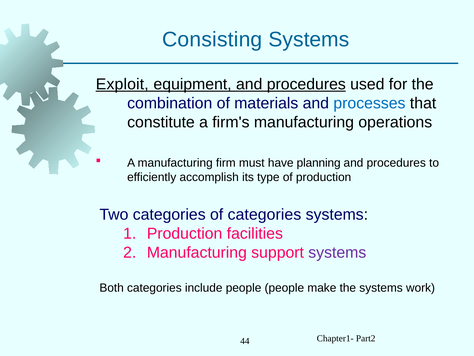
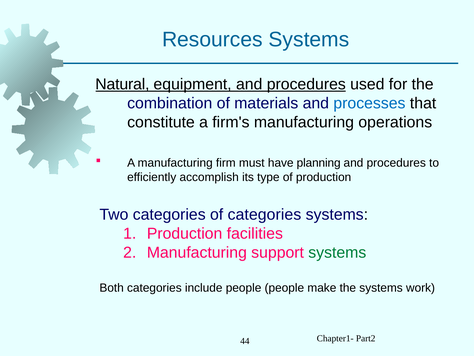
Consisting: Consisting -> Resources (212, 39)
Exploit: Exploit -> Natural (122, 84)
systems colour: purple -> green (337, 252)
